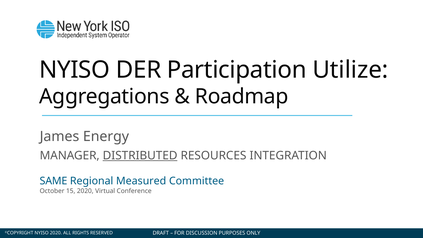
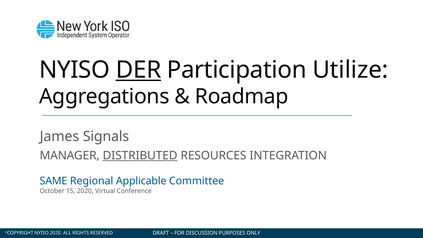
DER underline: none -> present (139, 70)
Energy: Energy -> Signals (106, 137)
Measured: Measured -> Applicable (141, 181)
